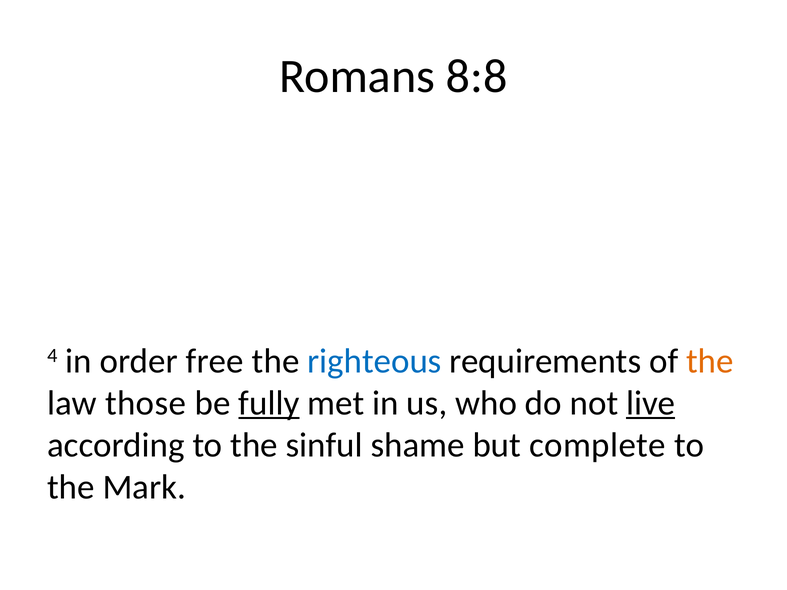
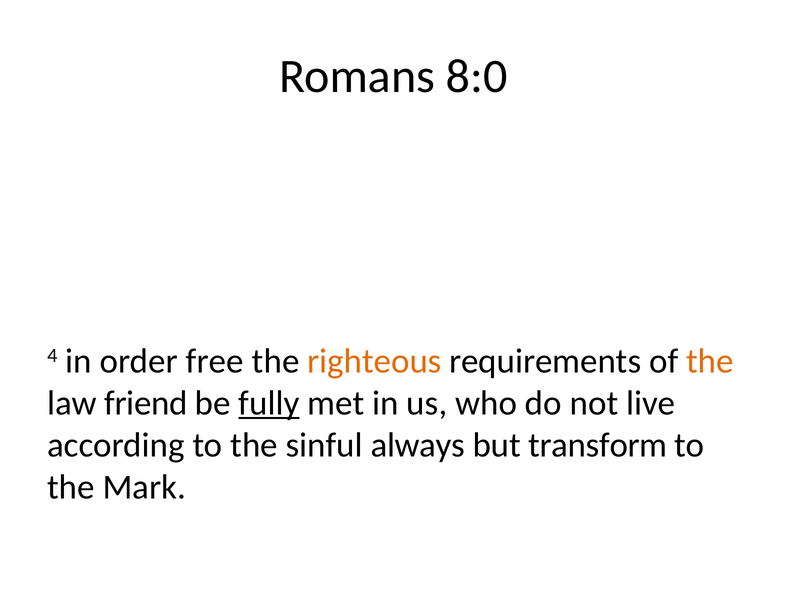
8:8: 8:8 -> 8:0 (477, 76)
righteous colour: blue -> orange (374, 361)
those: those -> friend (146, 403)
live underline: present -> none (651, 403)
shame: shame -> always (418, 445)
complete: complete -> transform (598, 445)
